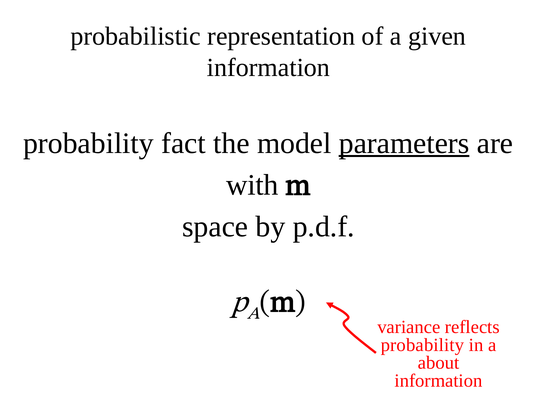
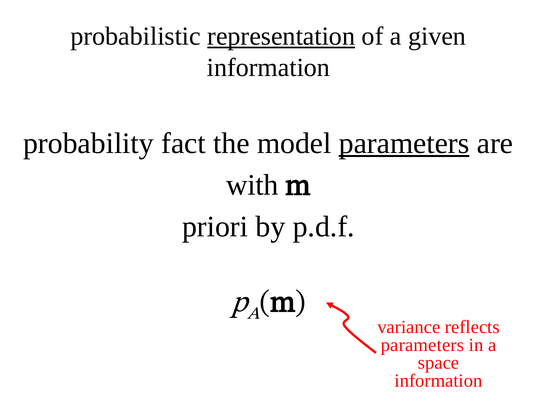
representation underline: none -> present (281, 36)
space: space -> priori (215, 227)
probability: probability -> parameters (422, 346)
about: about -> space (439, 363)
